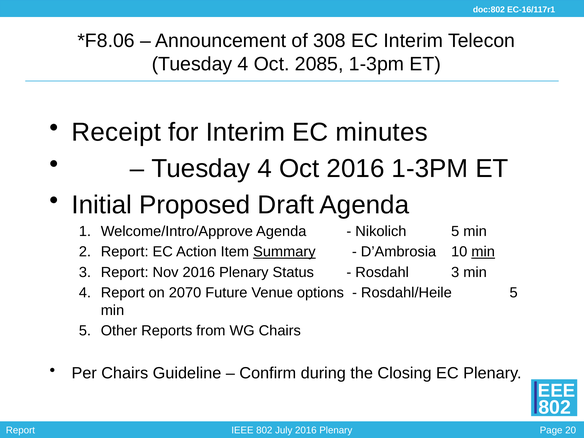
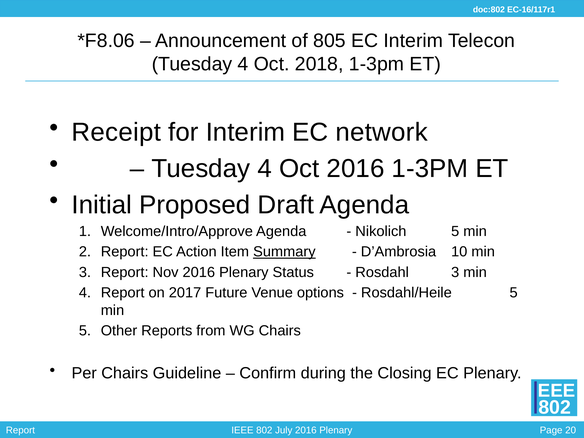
308: 308 -> 805 (329, 41)
2085: 2085 -> 2018 (319, 64)
minutes: minutes -> network (382, 132)
min underline: present -> none (483, 252)
2070: 2070 -> 2017 (185, 293)
